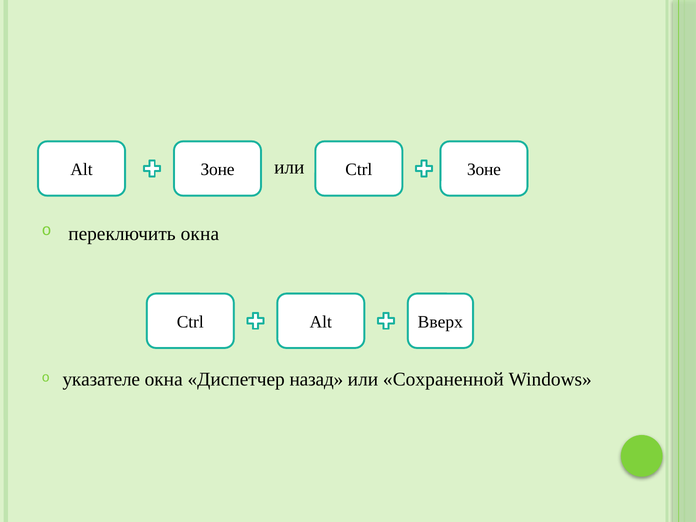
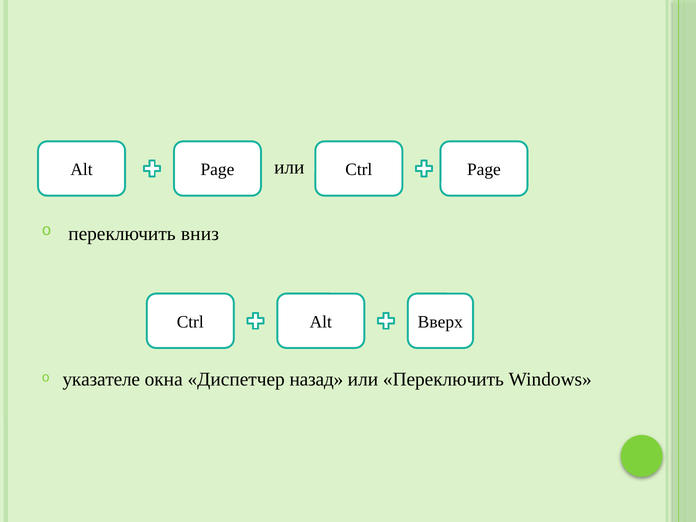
Alt Зоне: Зоне -> Page (217, 170)
Ctrl Зоне: Зоне -> Page (484, 170)
переключить окна: окна -> вниз (200, 234)
или Сохраненной: Сохраненной -> Переключить (443, 380)
